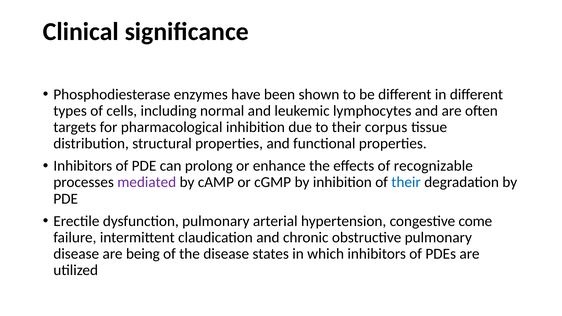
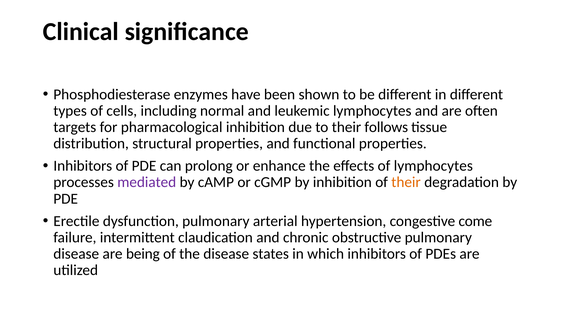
corpus: corpus -> follows (386, 127)
of recognizable: recognizable -> lymphocytes (433, 166)
their colour: blue -> orange (406, 182)
